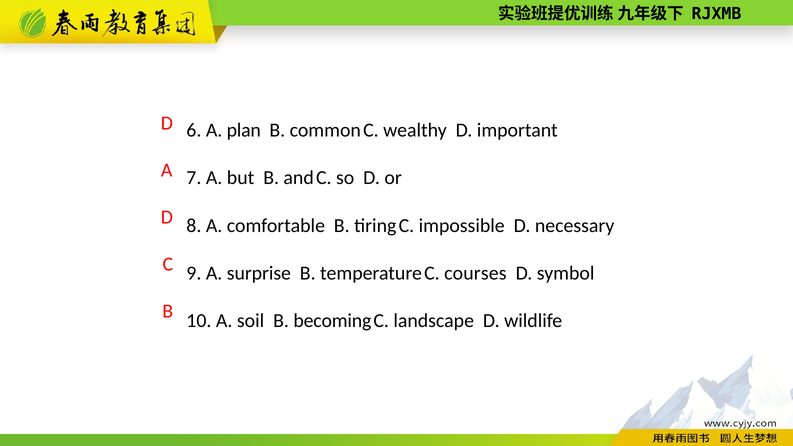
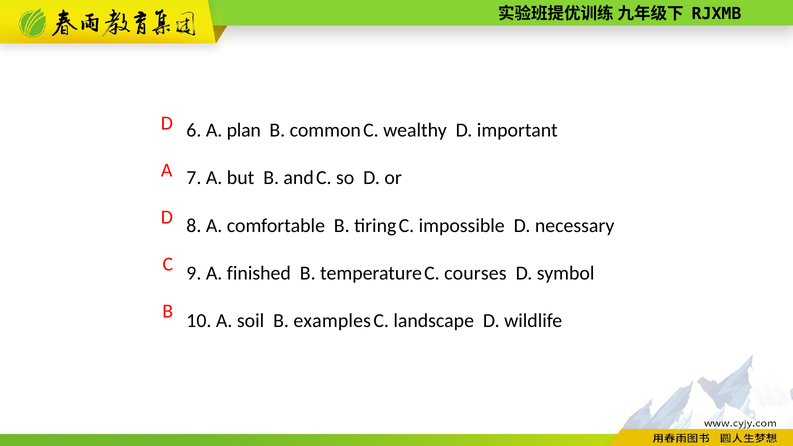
surprise: surprise -> finished (259, 273)
becoming: becoming -> examples (332, 321)
